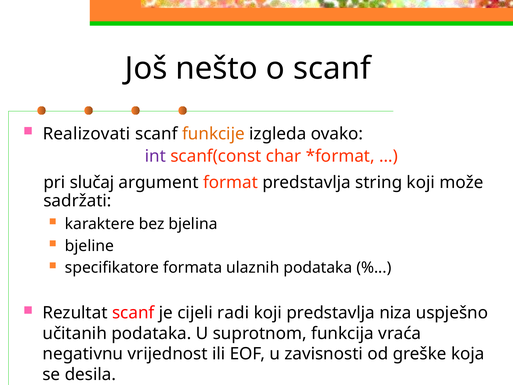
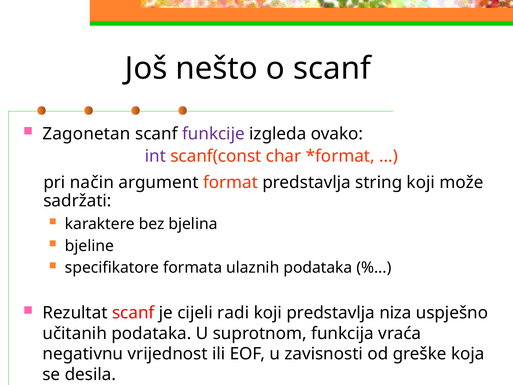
Realizovati: Realizovati -> Zagonetan (87, 134)
funkcije colour: orange -> purple (213, 134)
slučaj: slučaj -> način (92, 182)
